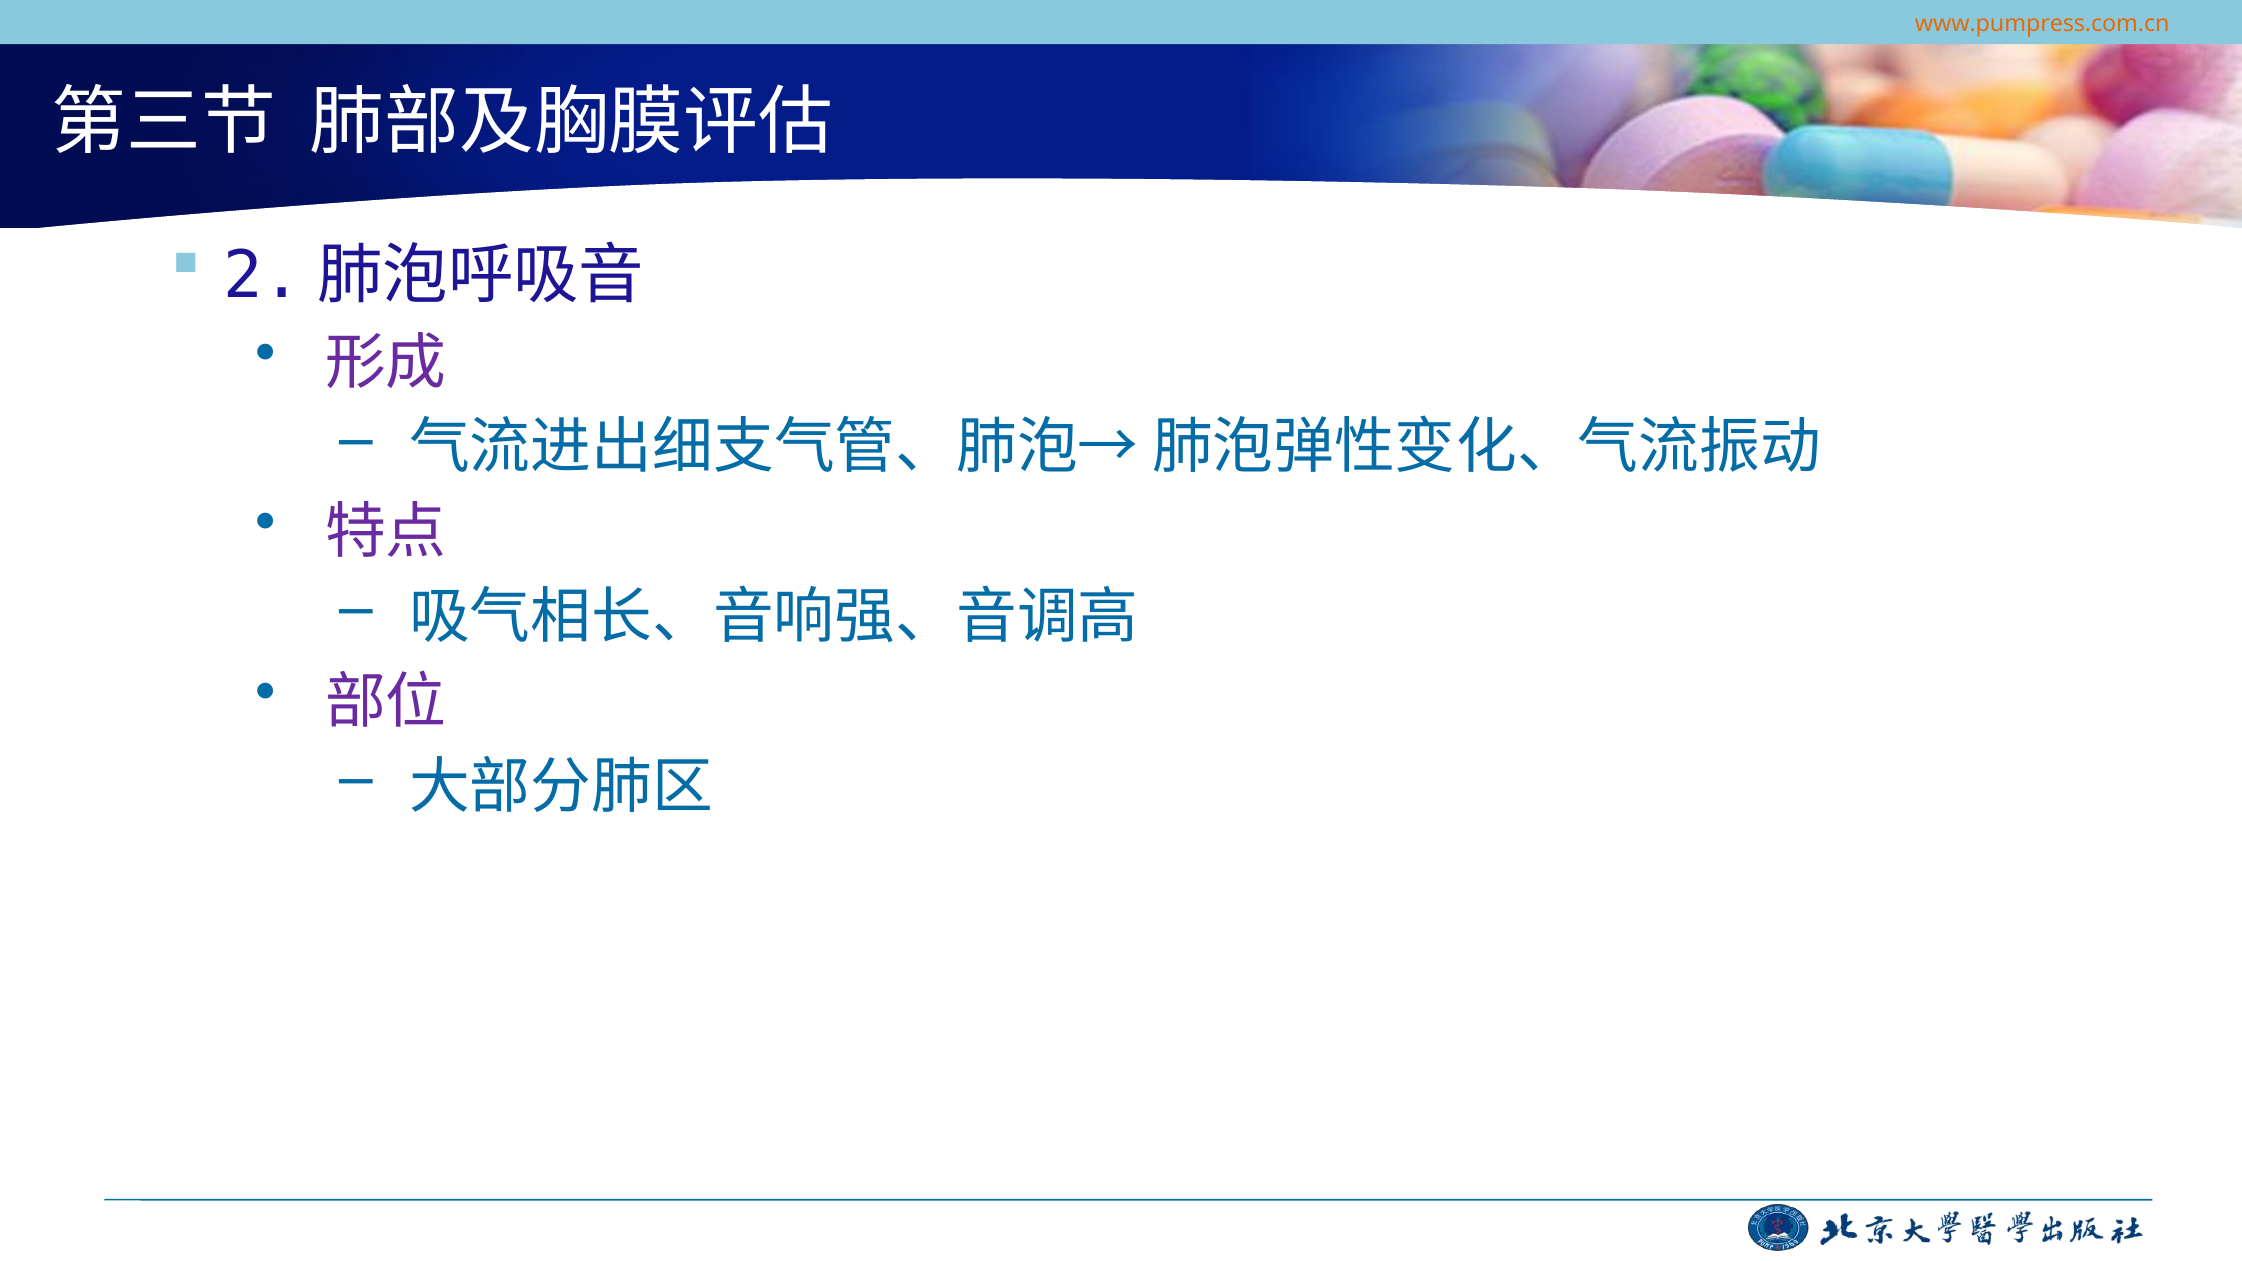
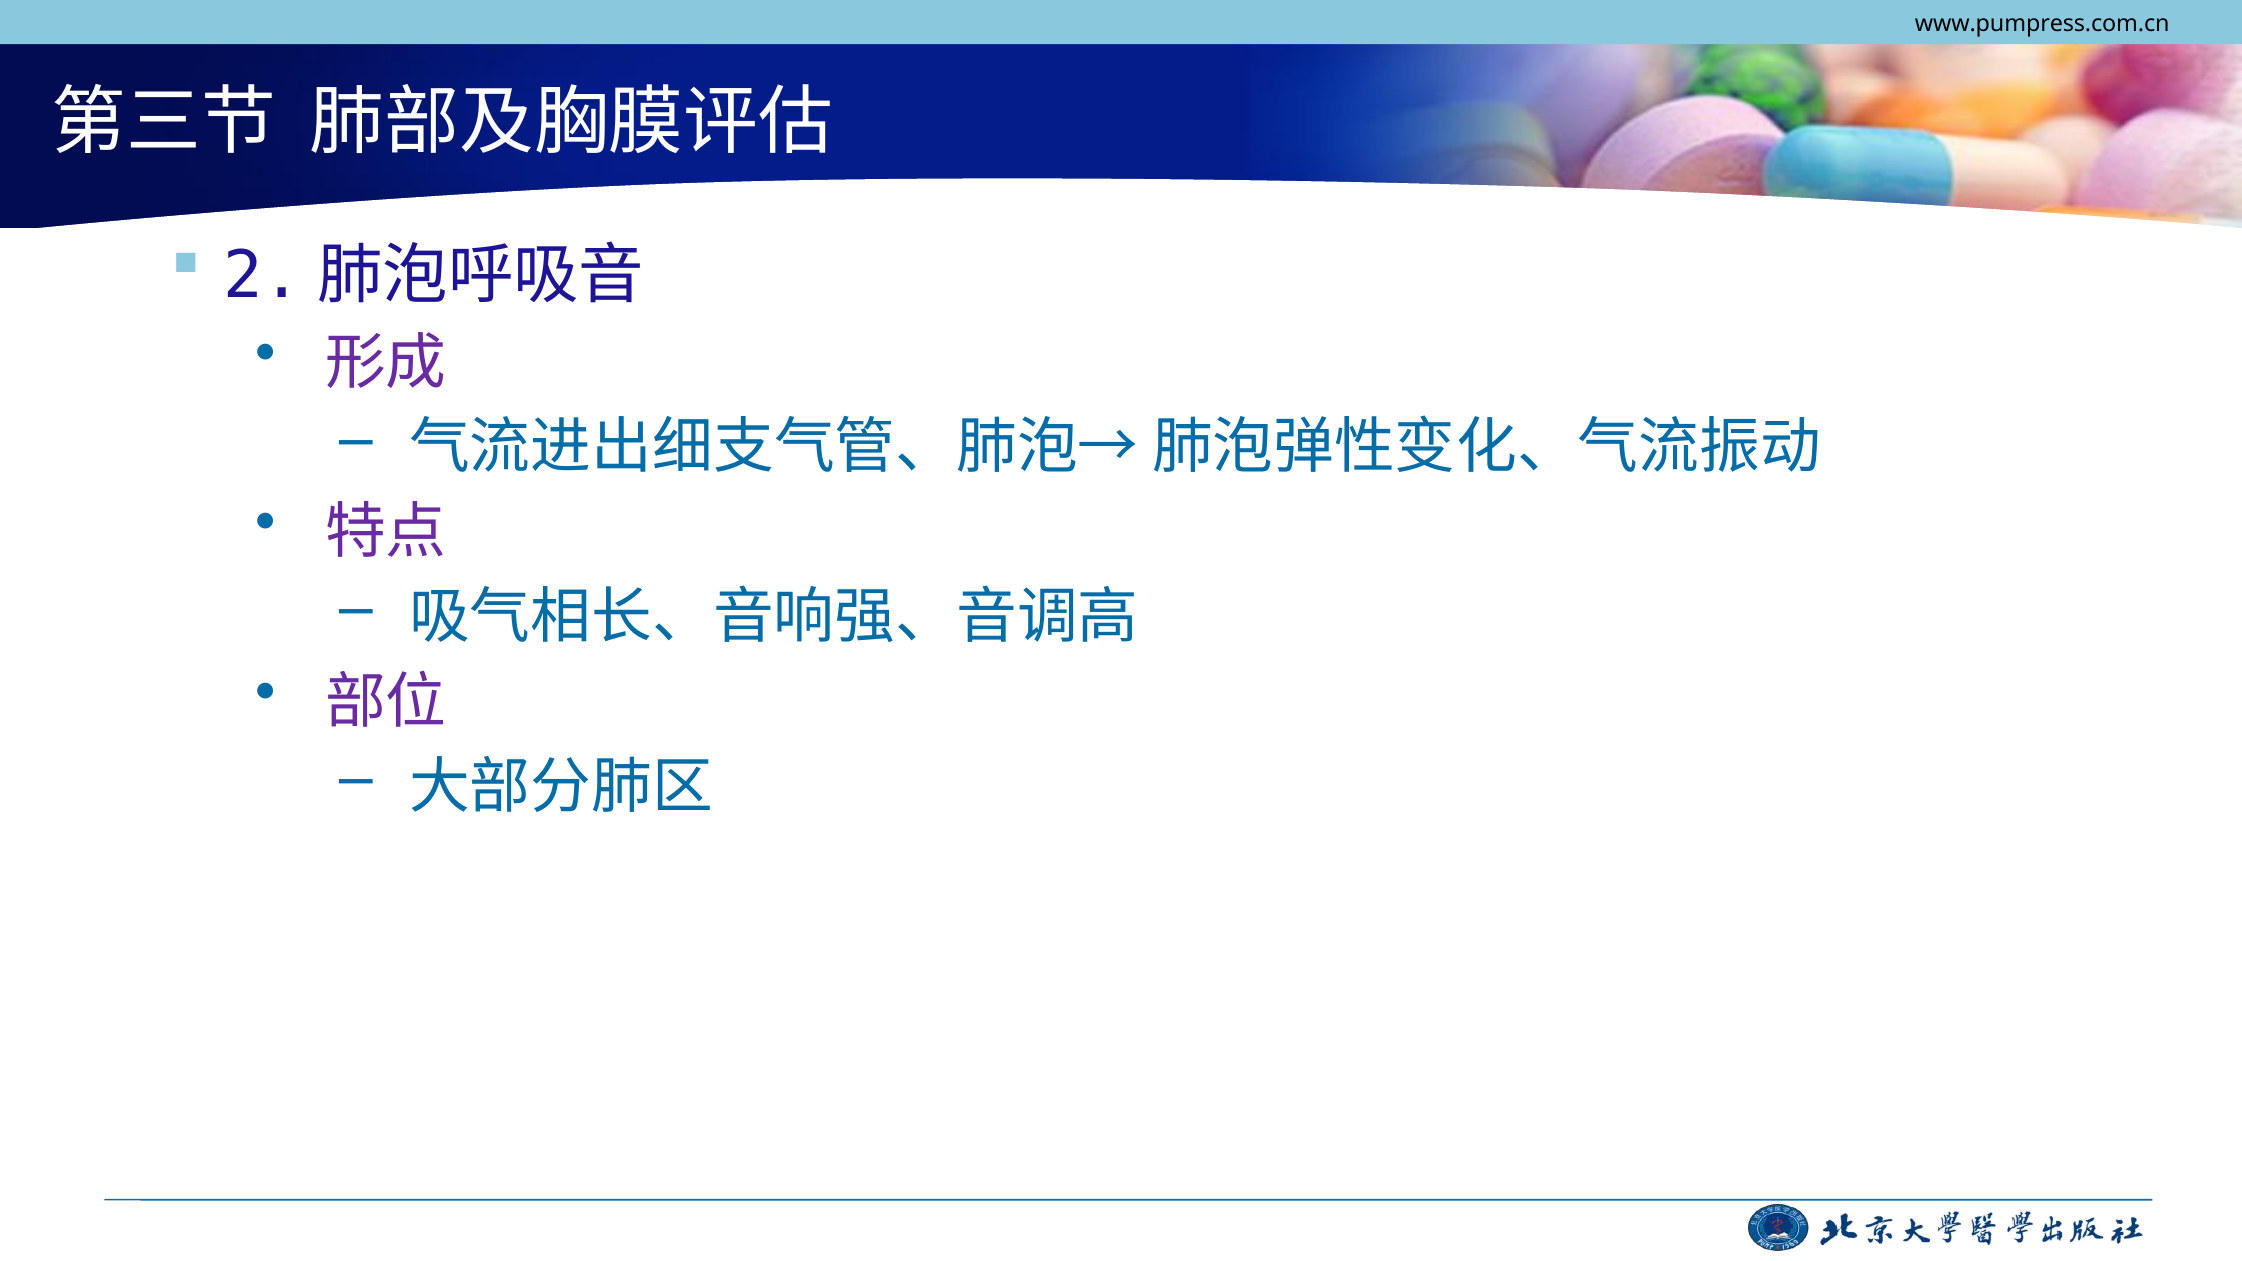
www.pumpress.com.cn colour: orange -> black (2042, 24)
